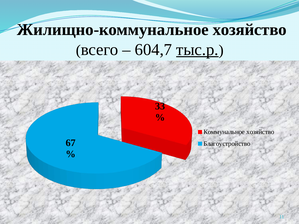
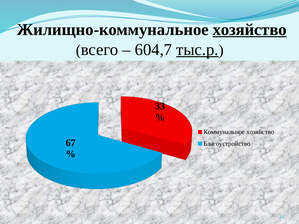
хозяйство underline: none -> present (250, 30)
